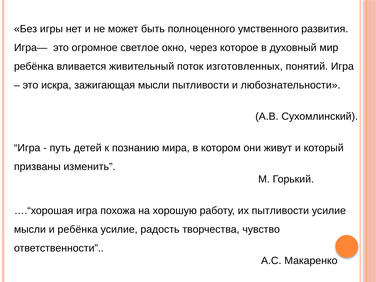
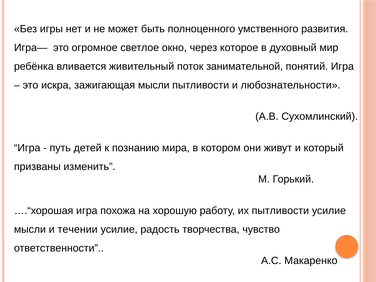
изготовленных: изготовленных -> занимательной (245, 66)
и ребёнка: ребёнка -> течении (78, 229)
